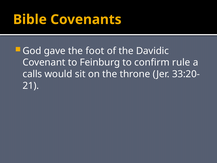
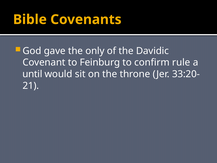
foot: foot -> only (95, 51)
calls: calls -> until (32, 74)
